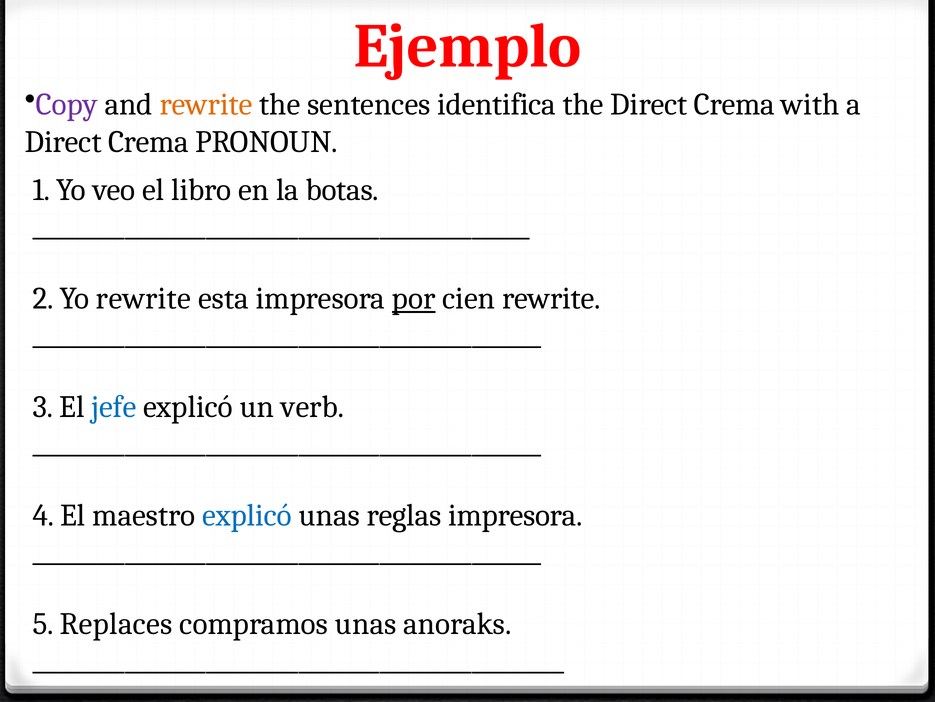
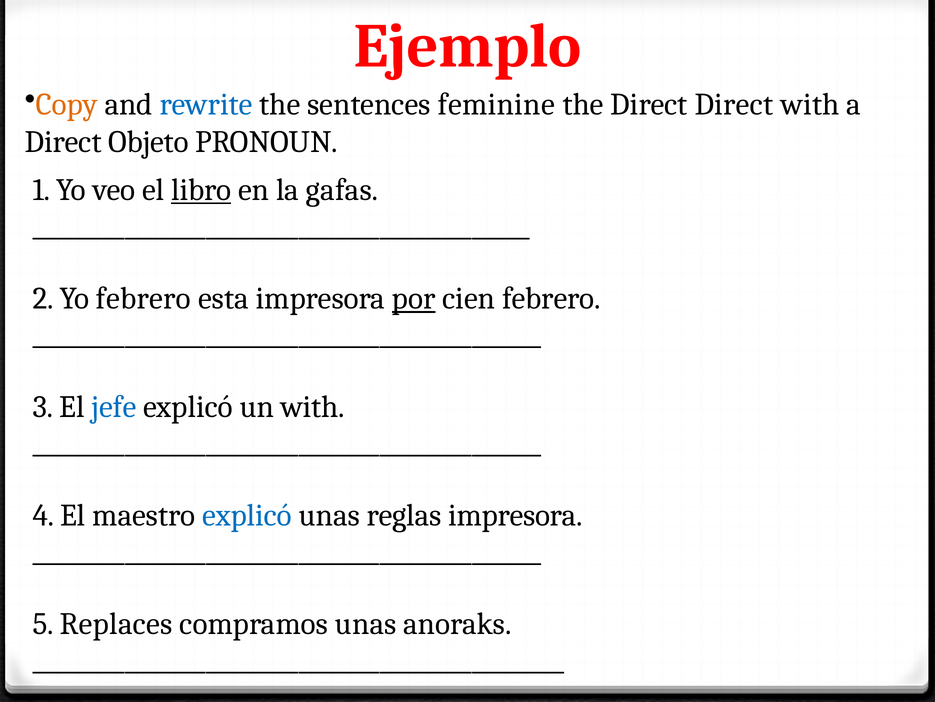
Copy colour: purple -> orange (67, 104)
rewrite colour: orange -> blue (206, 104)
identifica: identifica -> feminine (496, 104)
the Direct Crema: Crema -> Direct (734, 104)
Crema: Crema -> Objeto (149, 142)
libro underline: none -> present (201, 190)
botas: botas -> gafas (342, 190)
Yo rewrite: rewrite -> febrero (143, 298)
cien rewrite: rewrite -> febrero (551, 298)
un verb: verb -> with (313, 407)
